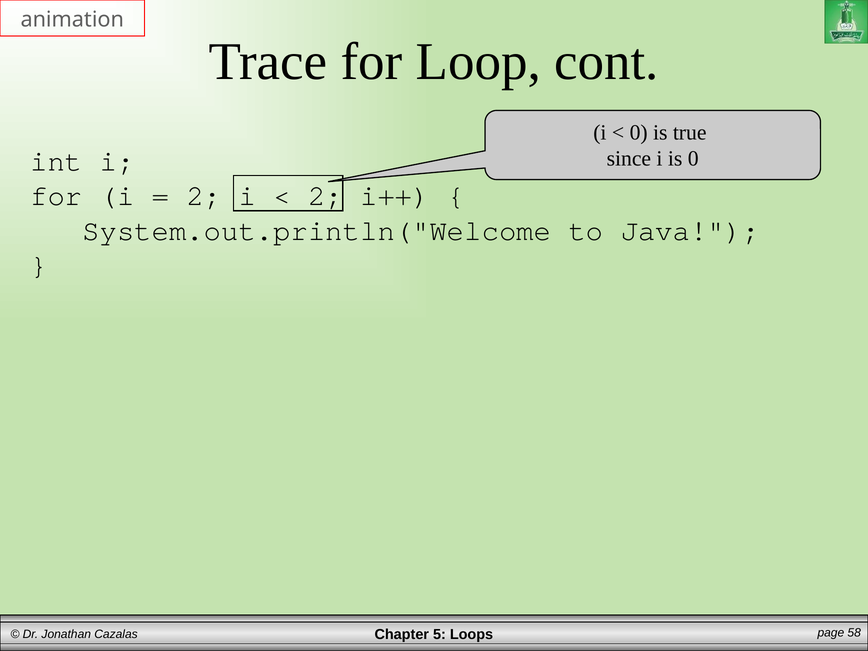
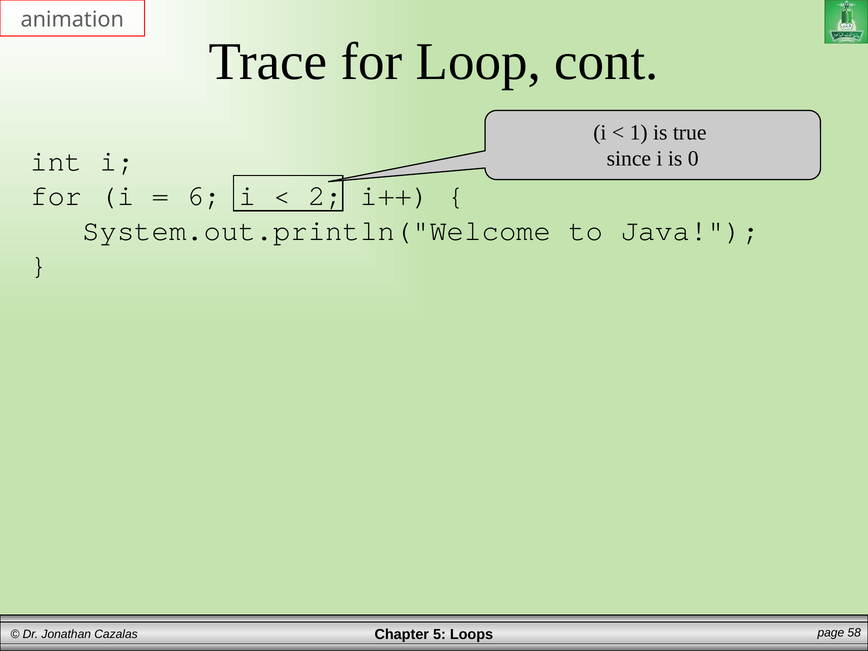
0: 0 -> 1 (639, 133)
2: 2 -> 6 (204, 196)
